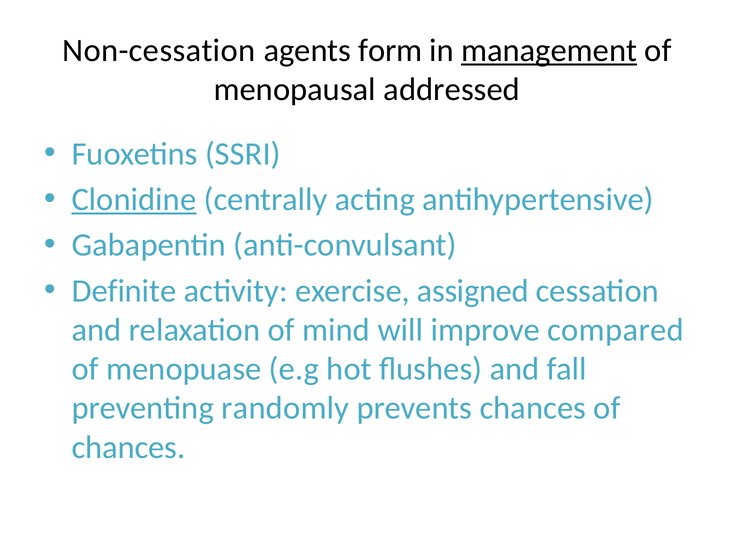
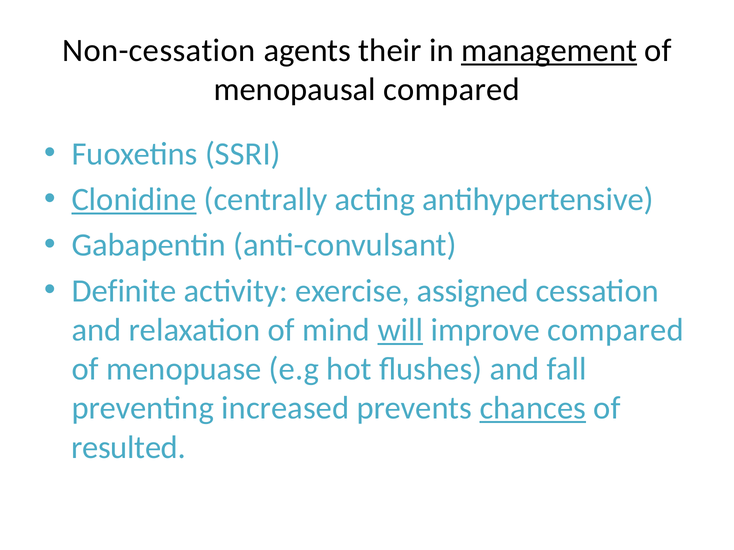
form: form -> their (390, 51)
menopausal addressed: addressed -> compared (452, 90)
will underline: none -> present (400, 330)
randomly: randomly -> increased (285, 409)
chances underline: none -> present (533, 409)
chances: chances -> resulted (129, 448)
